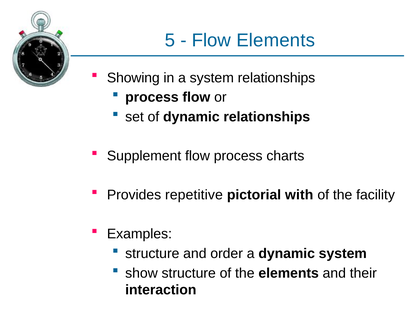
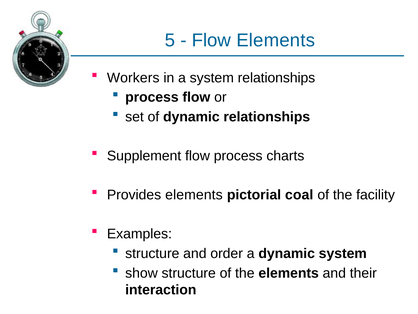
Showing: Showing -> Workers (133, 78)
Provides repetitive: repetitive -> elements (194, 195)
with: with -> coal (299, 195)
